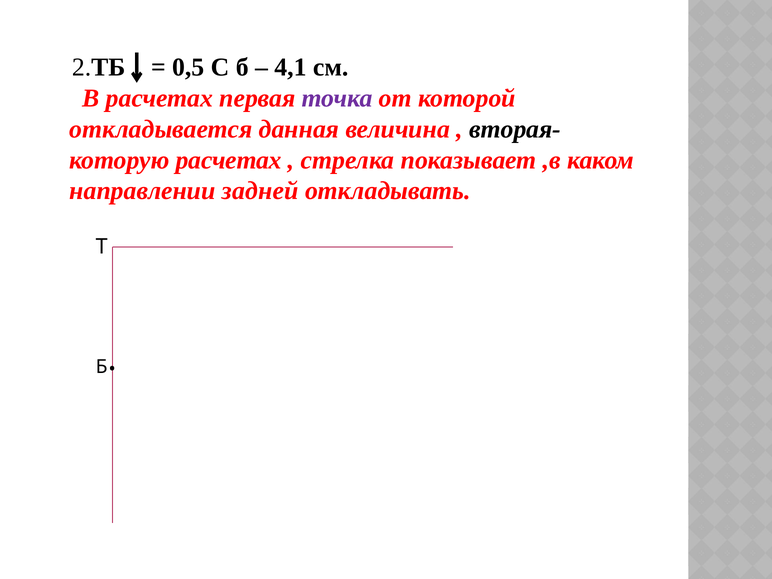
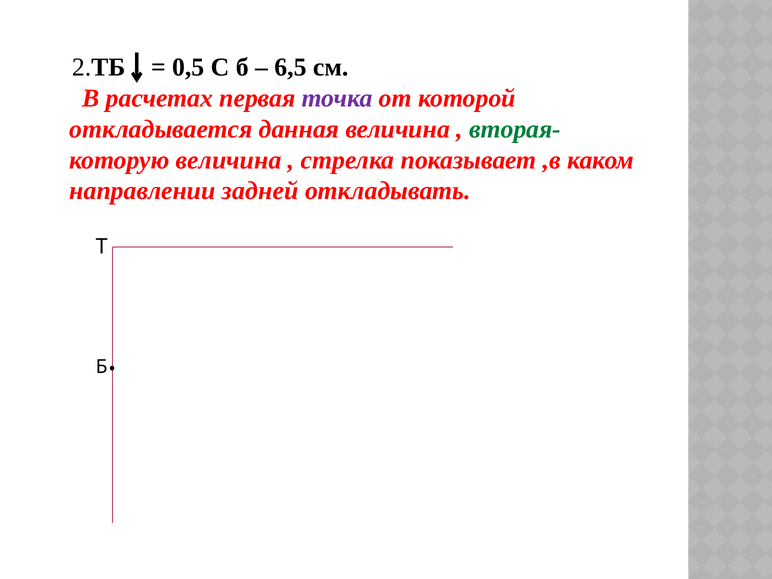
4,1: 4,1 -> 6,5 (290, 67)
вторая- colour: black -> green (515, 129)
которую расчетах: расчетах -> величина (229, 160)
